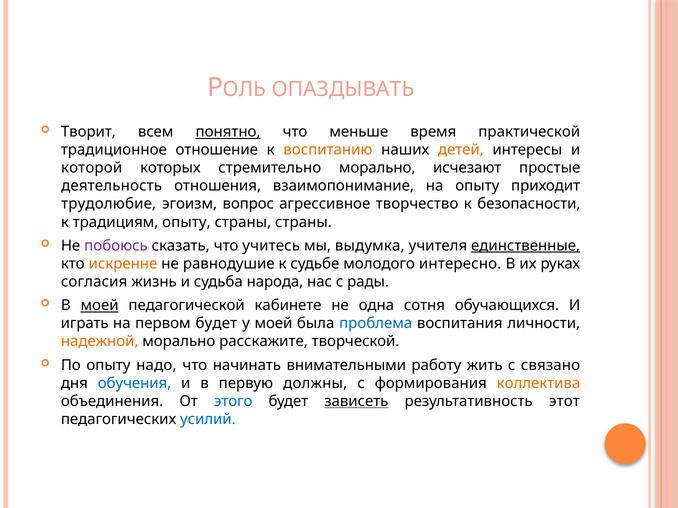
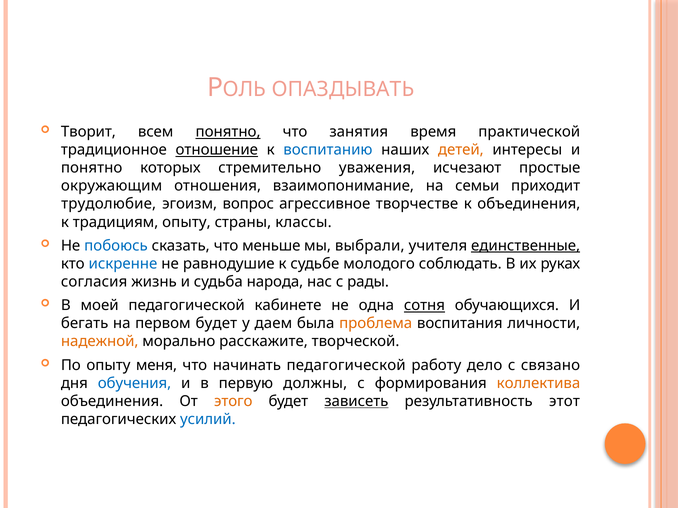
меньше: меньше -> занятия (359, 132)
отношение underline: none -> present (217, 150)
воспитанию colour: orange -> blue (328, 150)
которой: которой -> понятно (92, 168)
стремительно морально: морально -> уважения (377, 168)
деятельность: деятельность -> окружающим (112, 186)
на опыту: опыту -> семьи (477, 186)
творчество: творчество -> творчестве (417, 204)
к безопасности: безопасности -> объединения (529, 204)
страны страны: страны -> классы (303, 222)
побоюсь colour: purple -> blue (116, 246)
учитесь: учитесь -> меньше (271, 246)
выдумка: выдумка -> выбрали (370, 246)
искренне colour: orange -> blue (123, 264)
интересно: интересно -> соблюдать (460, 264)
моей underline: present -> none (100, 306)
сотня underline: none -> present (424, 306)
играть: играть -> бегать (85, 324)
у моей: моей -> даем (273, 324)
проблема colour: blue -> orange (376, 324)
надо: надо -> меня (157, 366)
начинать внимательными: внимательными -> педагогической (346, 366)
жить: жить -> дело (485, 366)
этого colour: blue -> orange (233, 402)
